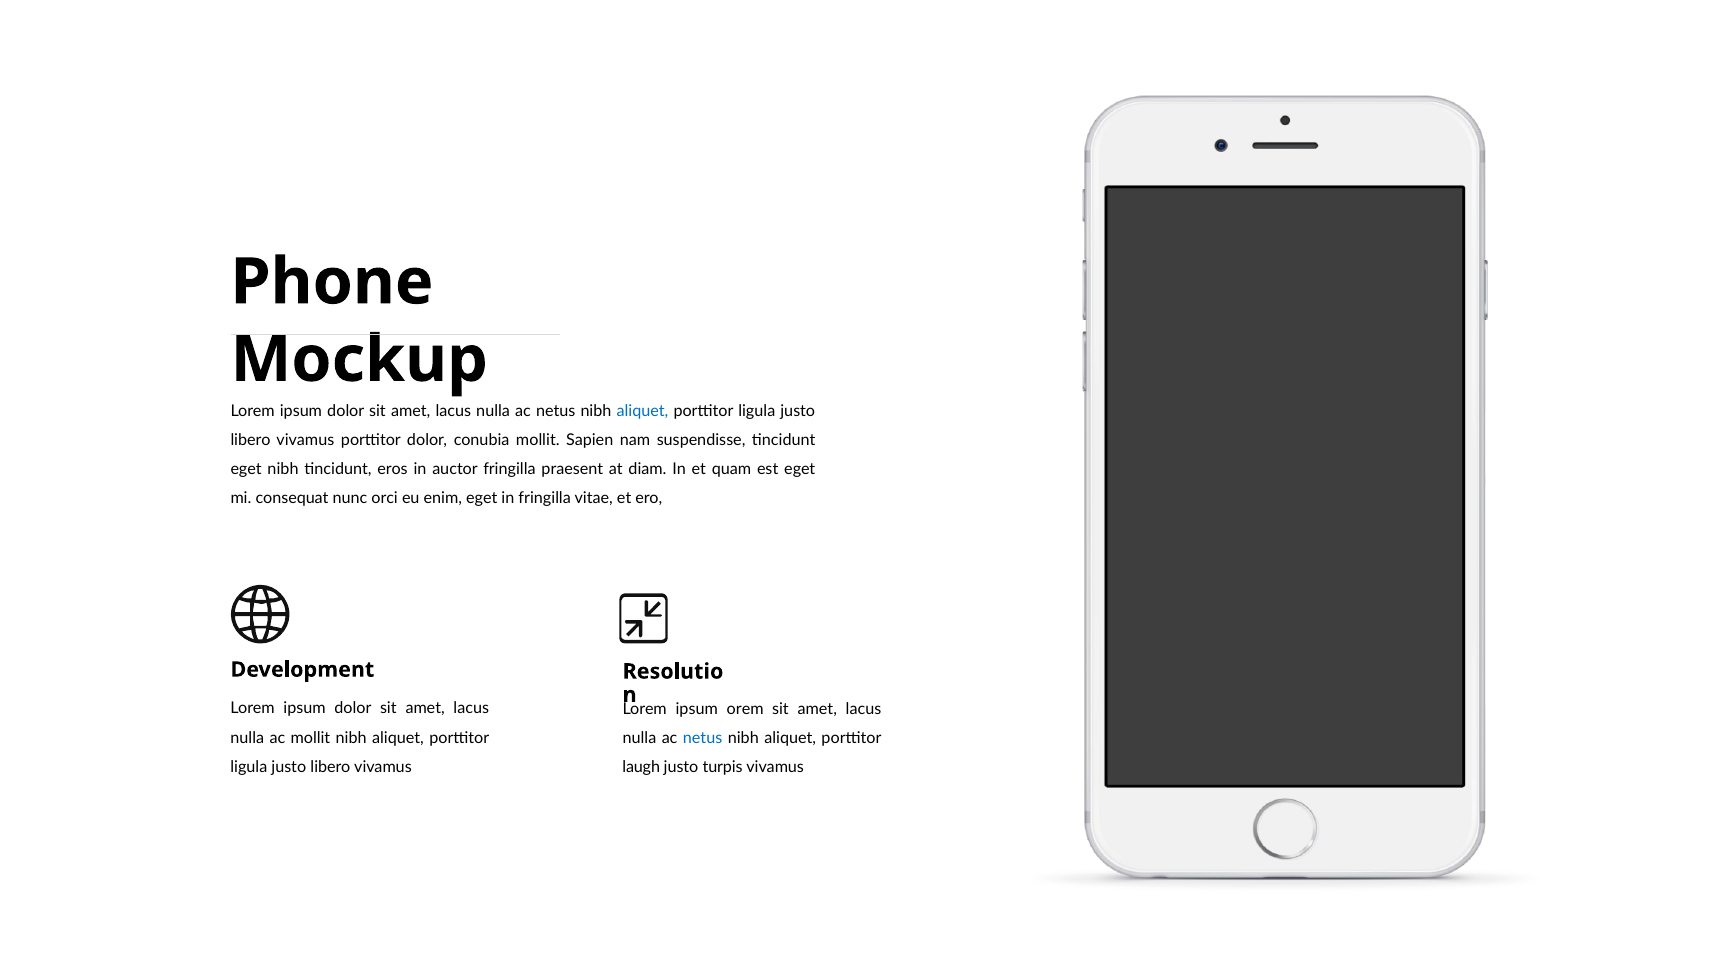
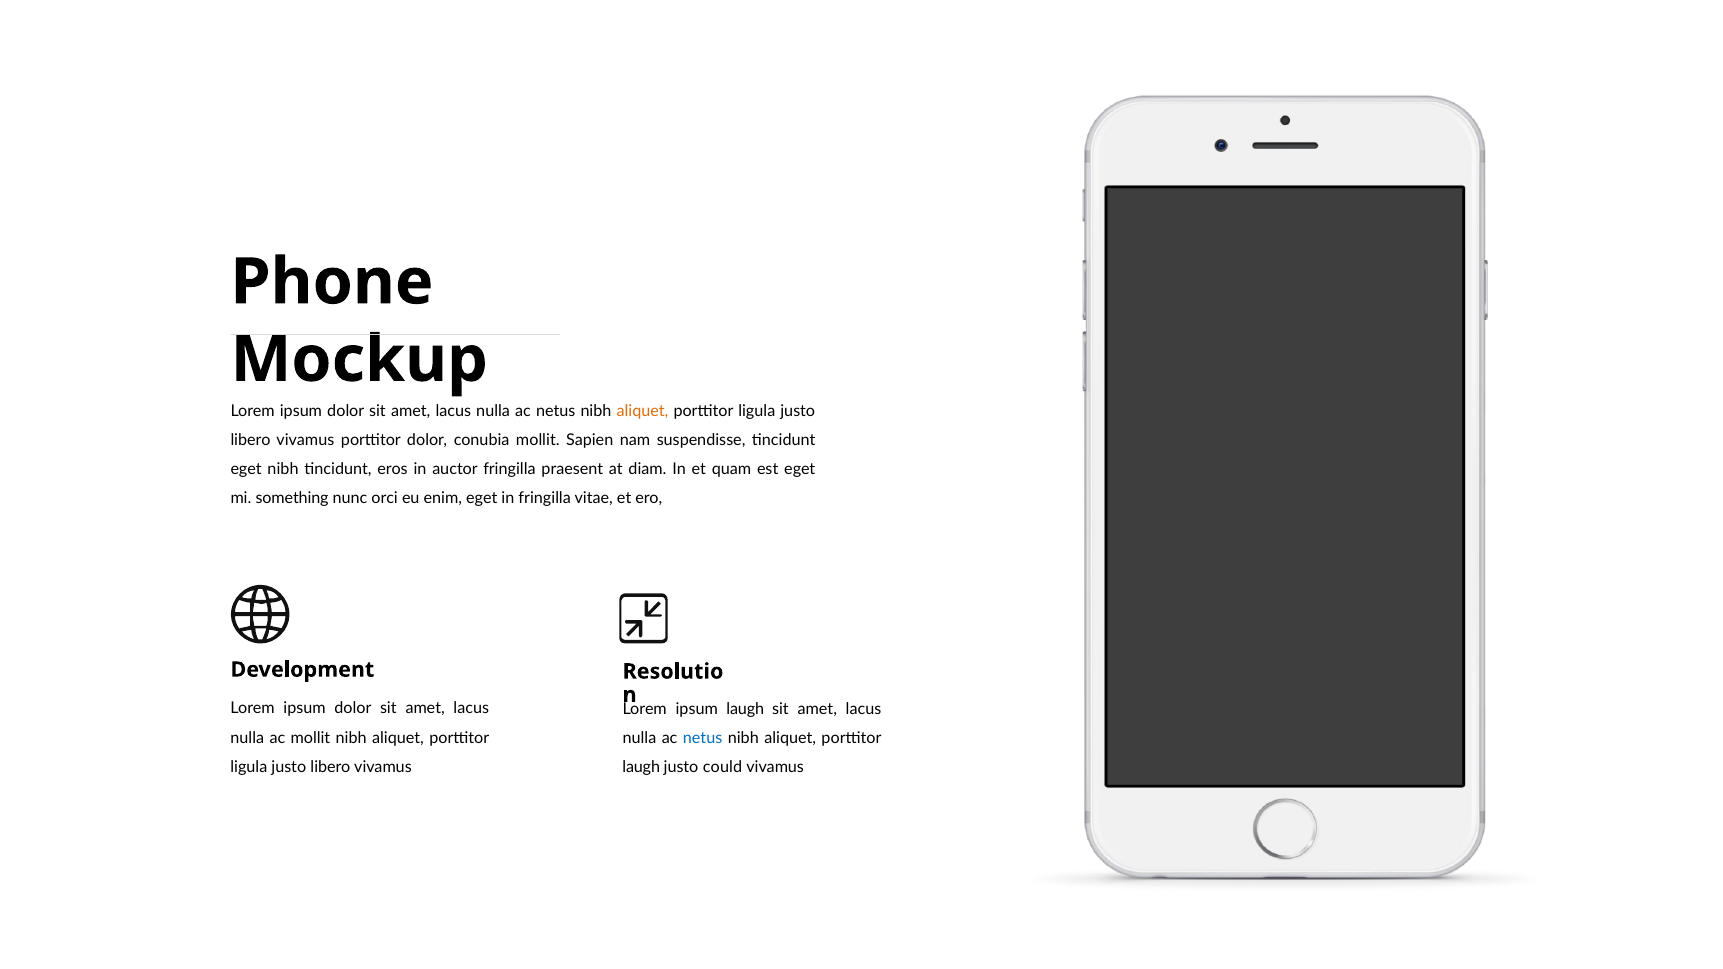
aliquet colour: blue -> orange (642, 411)
consequat: consequat -> something (292, 498)
ipsum orem: orem -> laugh (745, 709)
turpis: turpis -> could (723, 767)
